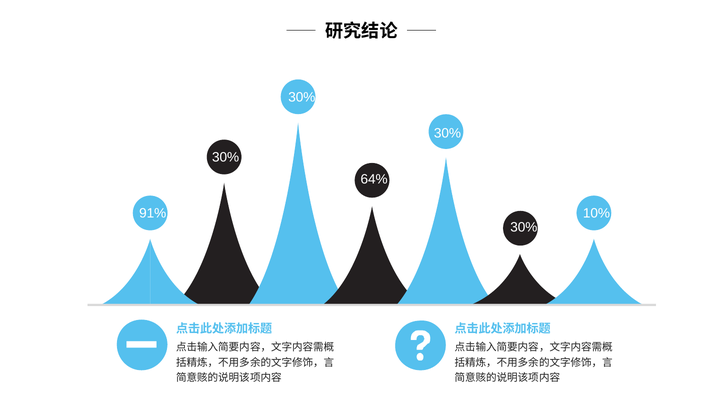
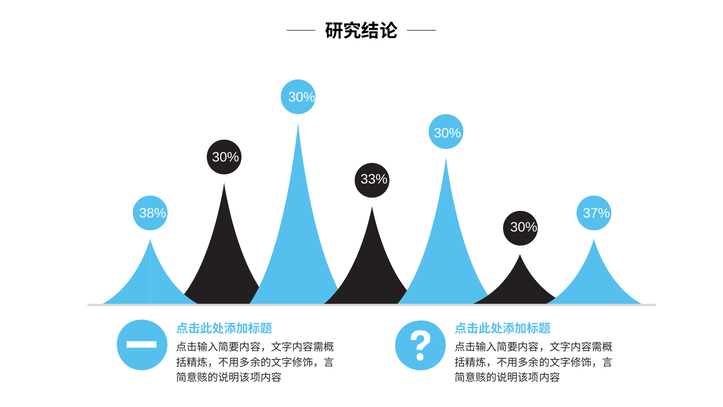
64%: 64% -> 33% (374, 179)
91%: 91% -> 38% (153, 213)
10%: 10% -> 37% (596, 213)
